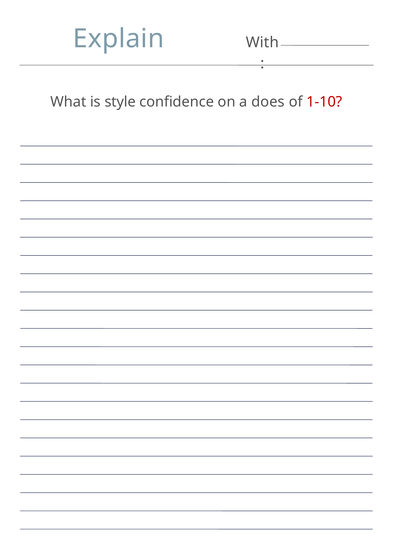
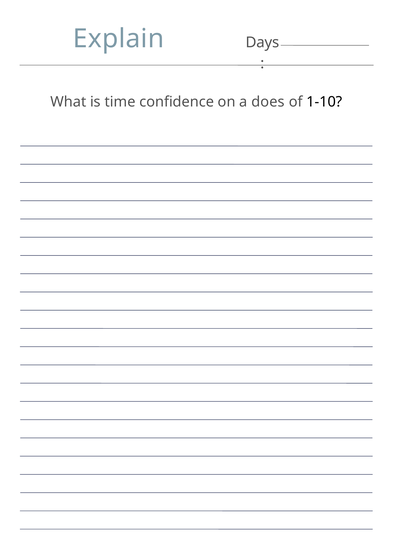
With: With -> Days (262, 42)
style: style -> time (120, 102)
1-10 colour: red -> black (324, 102)
